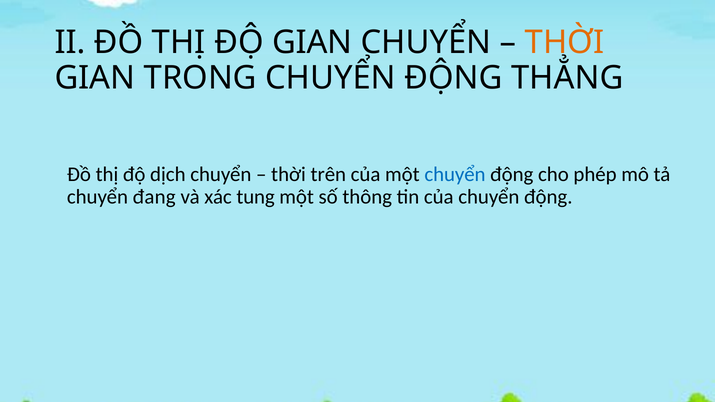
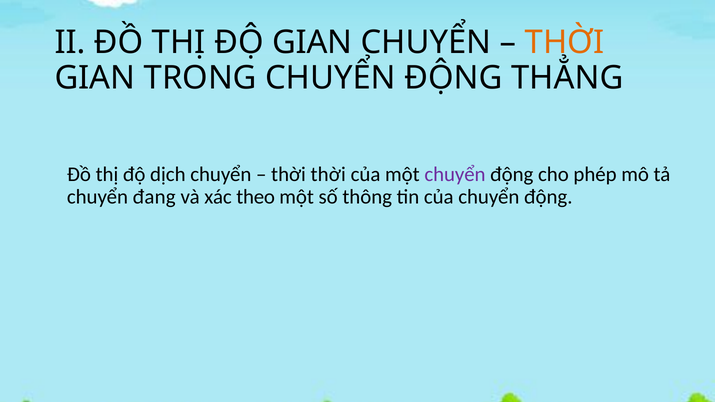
thời trên: trên -> thời (328, 175)
chuyển colour: blue -> purple (455, 175)
tung: tung -> theo (256, 197)
